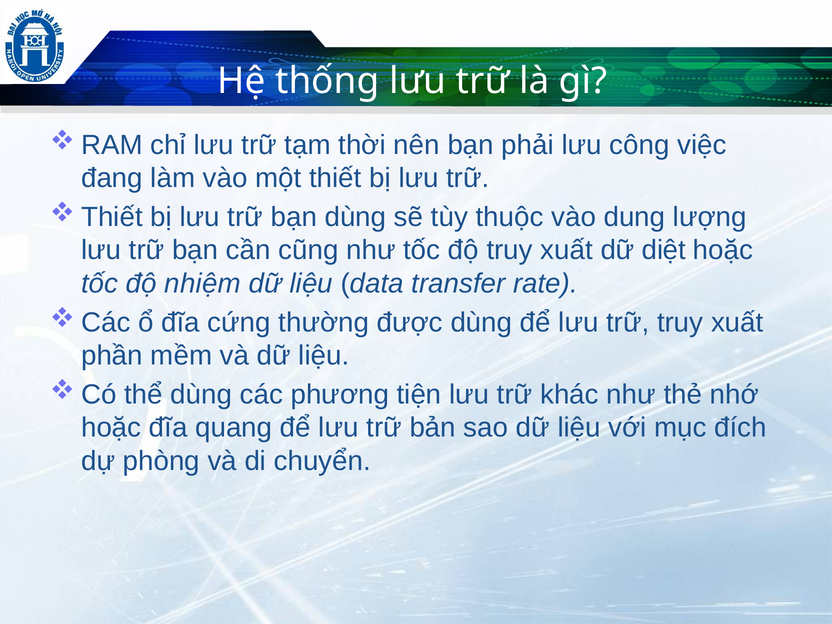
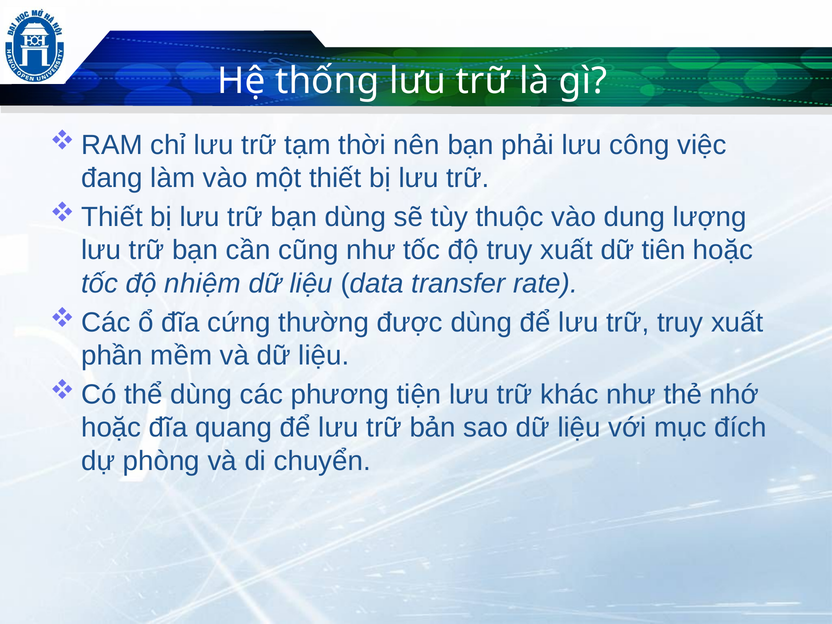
diệt: diệt -> tiên (664, 250)
